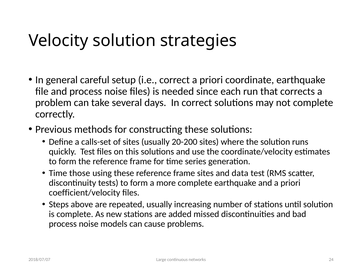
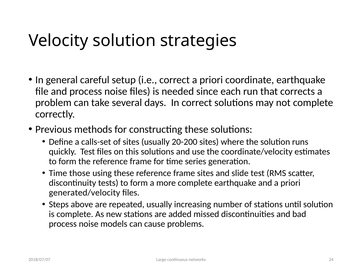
data: data -> slide (240, 173)
coefficient/velocity: coefficient/velocity -> generated/velocity (84, 192)
